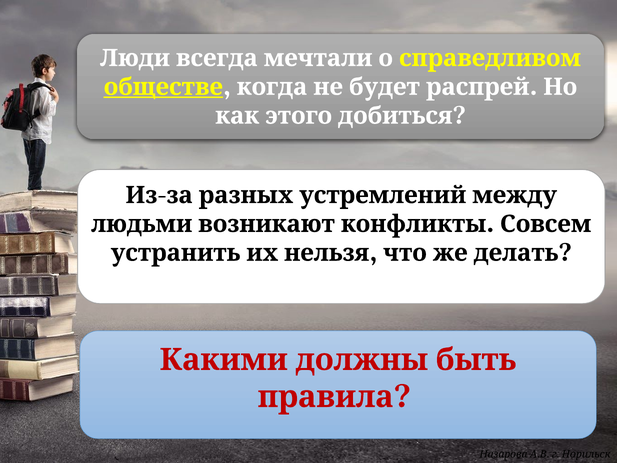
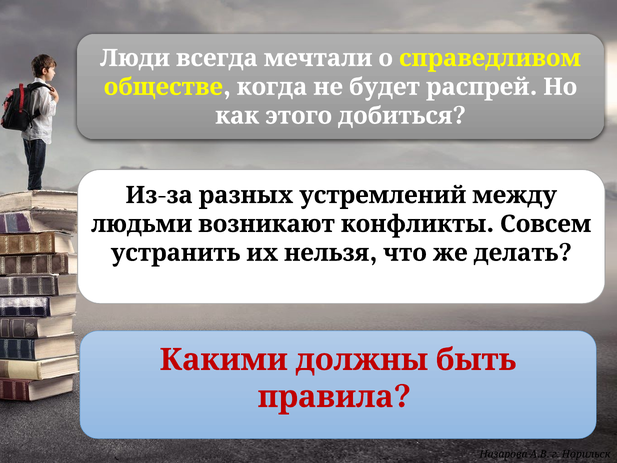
обществе underline: present -> none (163, 87)
